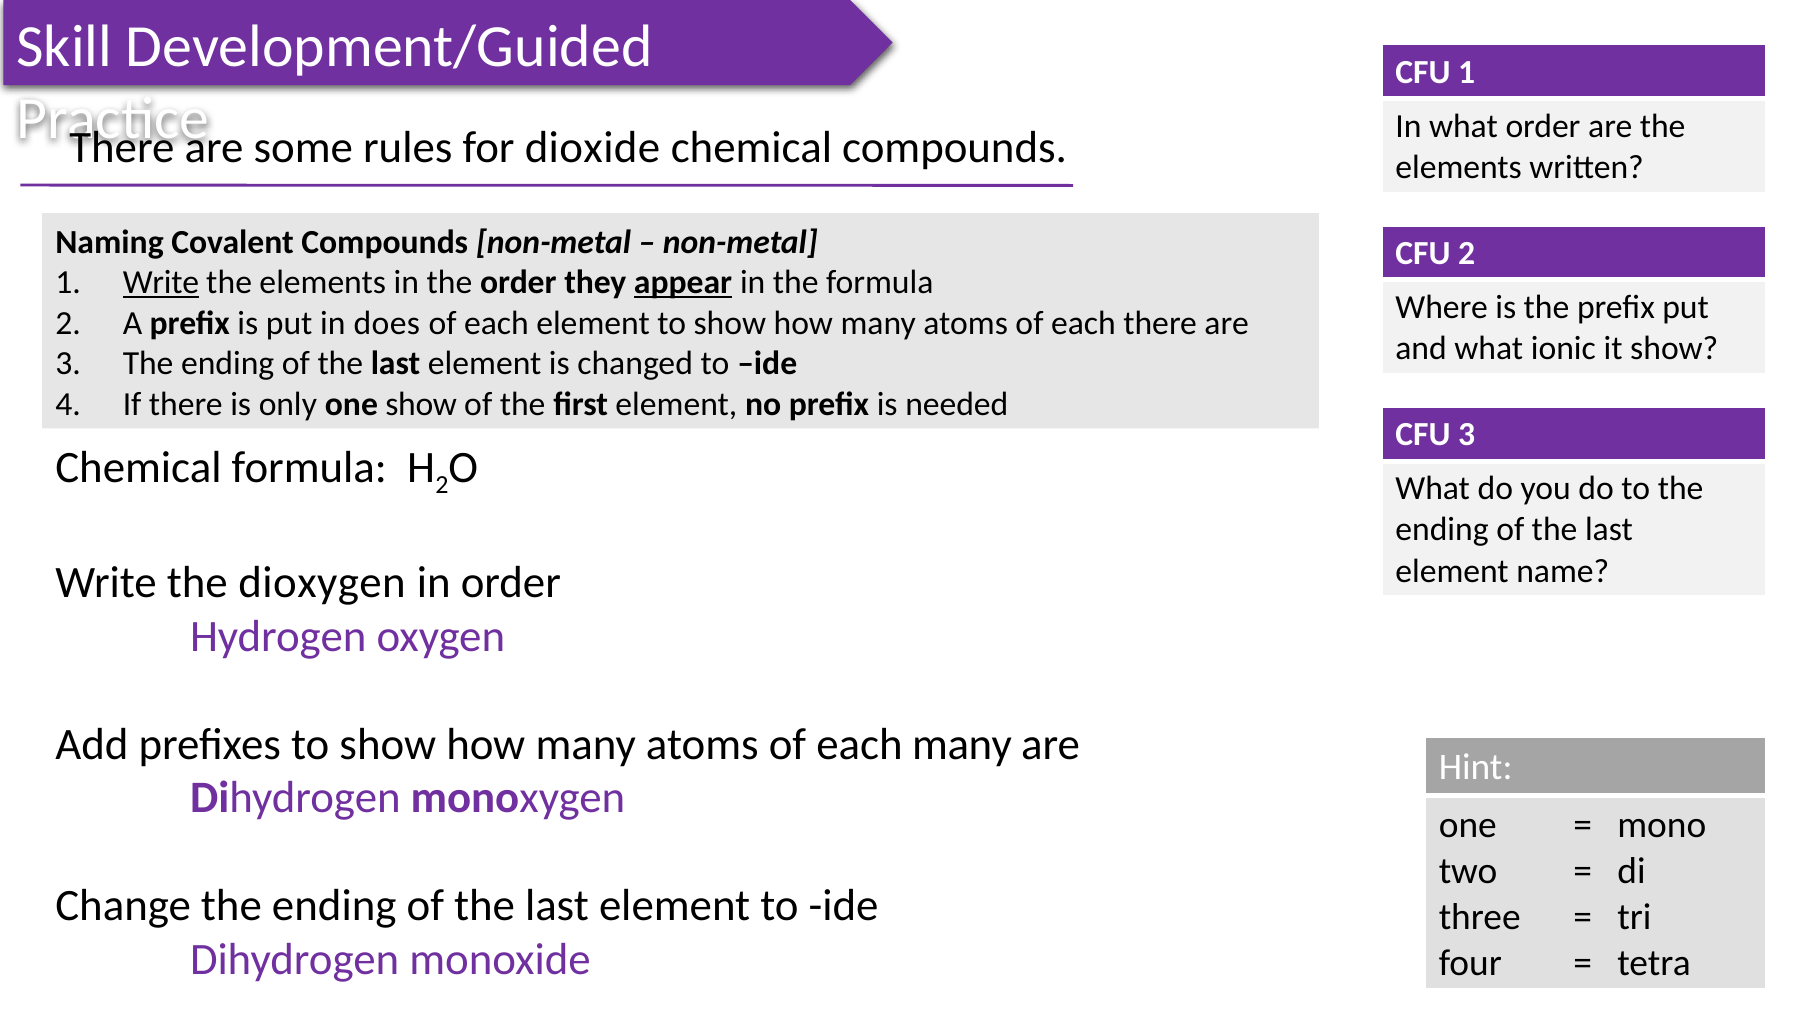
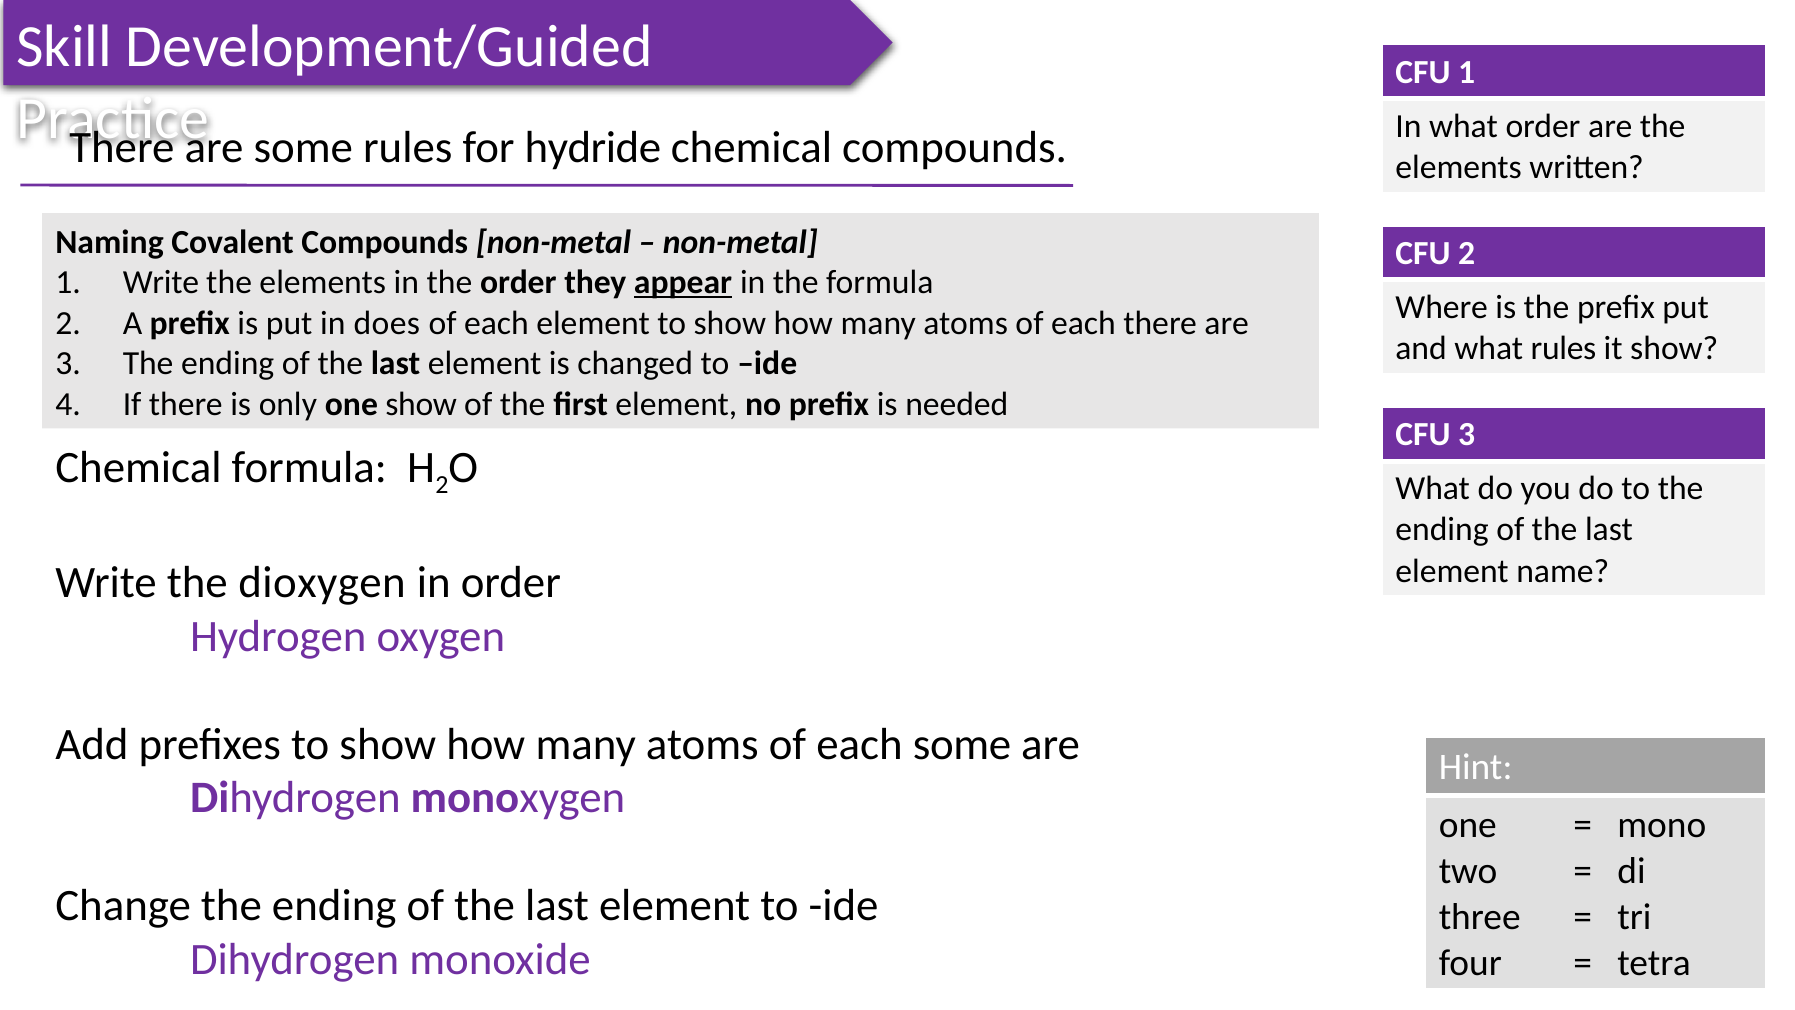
dioxide: dioxide -> hydride (593, 147)
Write underline: present -> none (161, 283)
what ionic: ionic -> rules (1564, 349)
each many: many -> some (962, 744)
